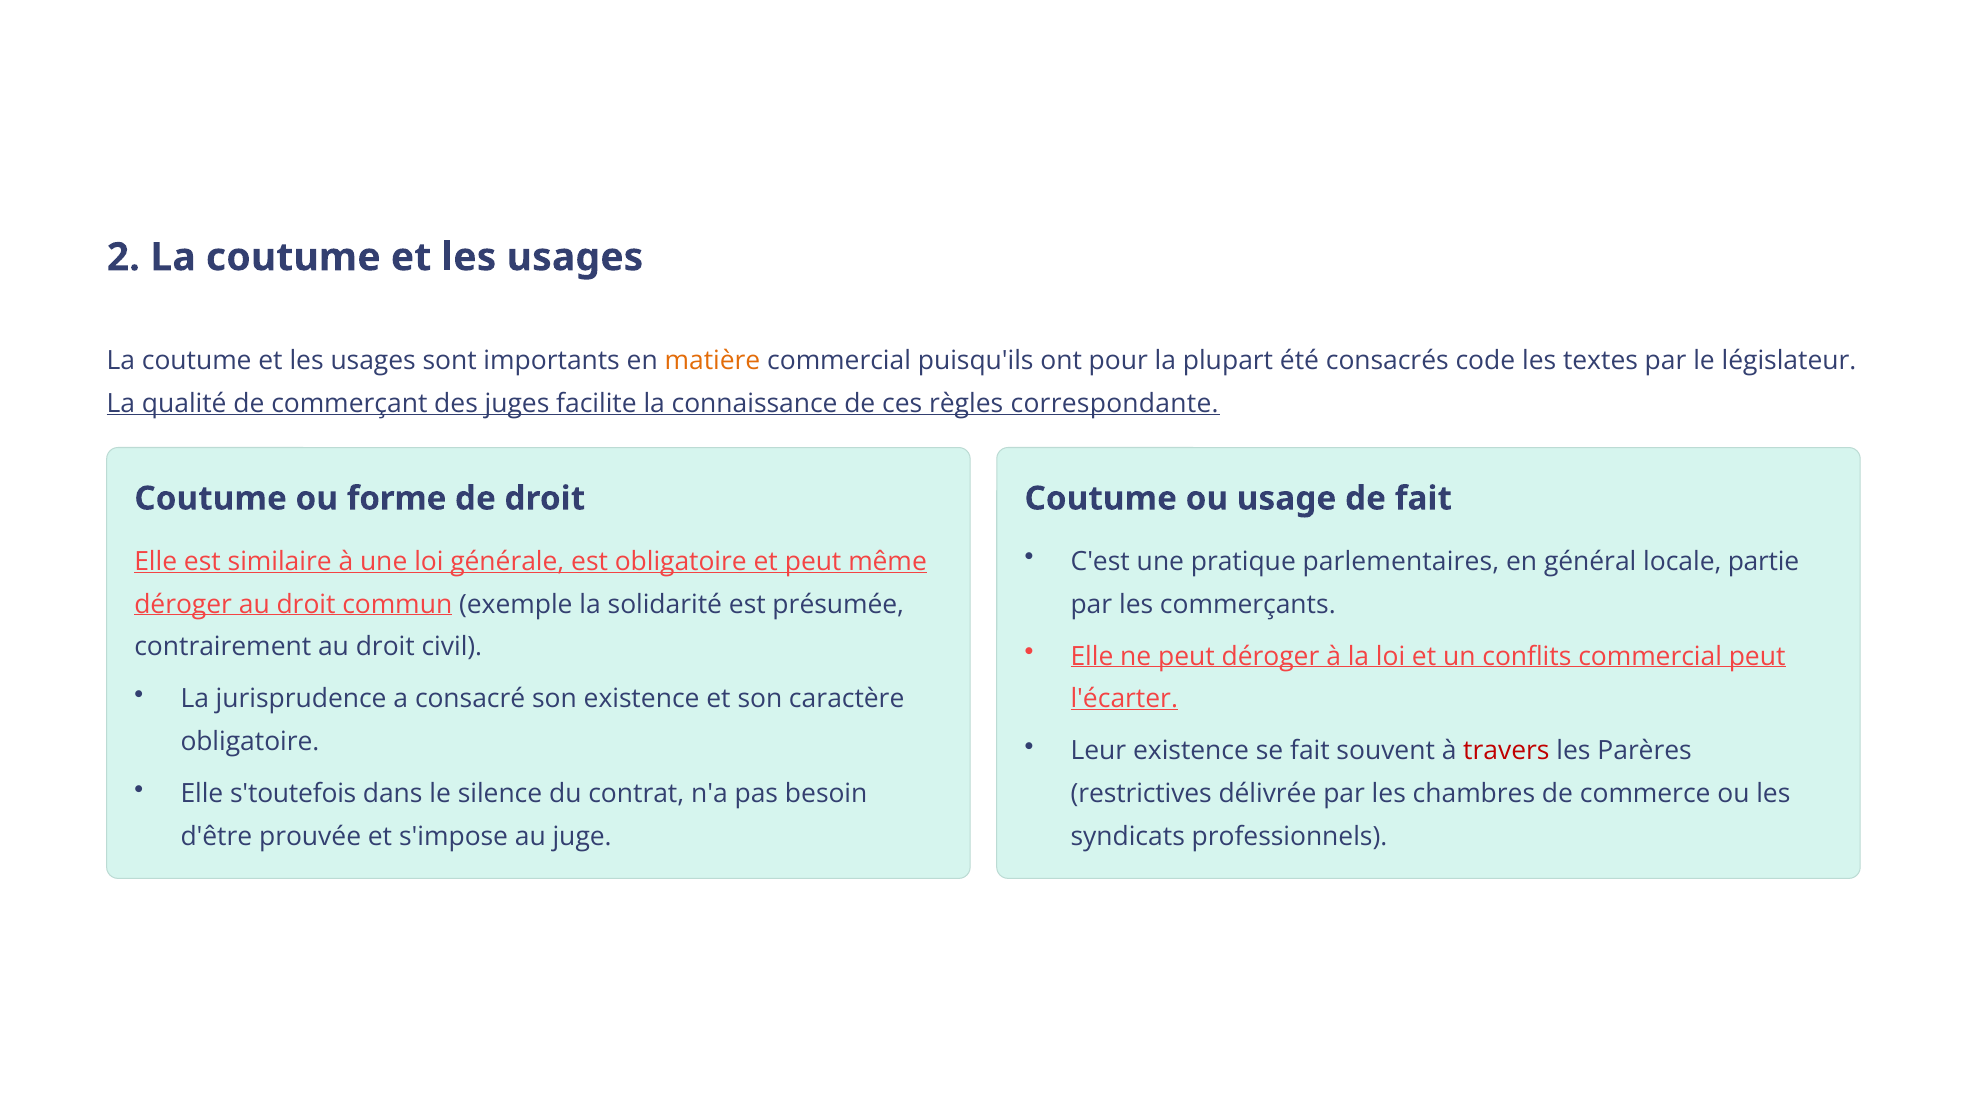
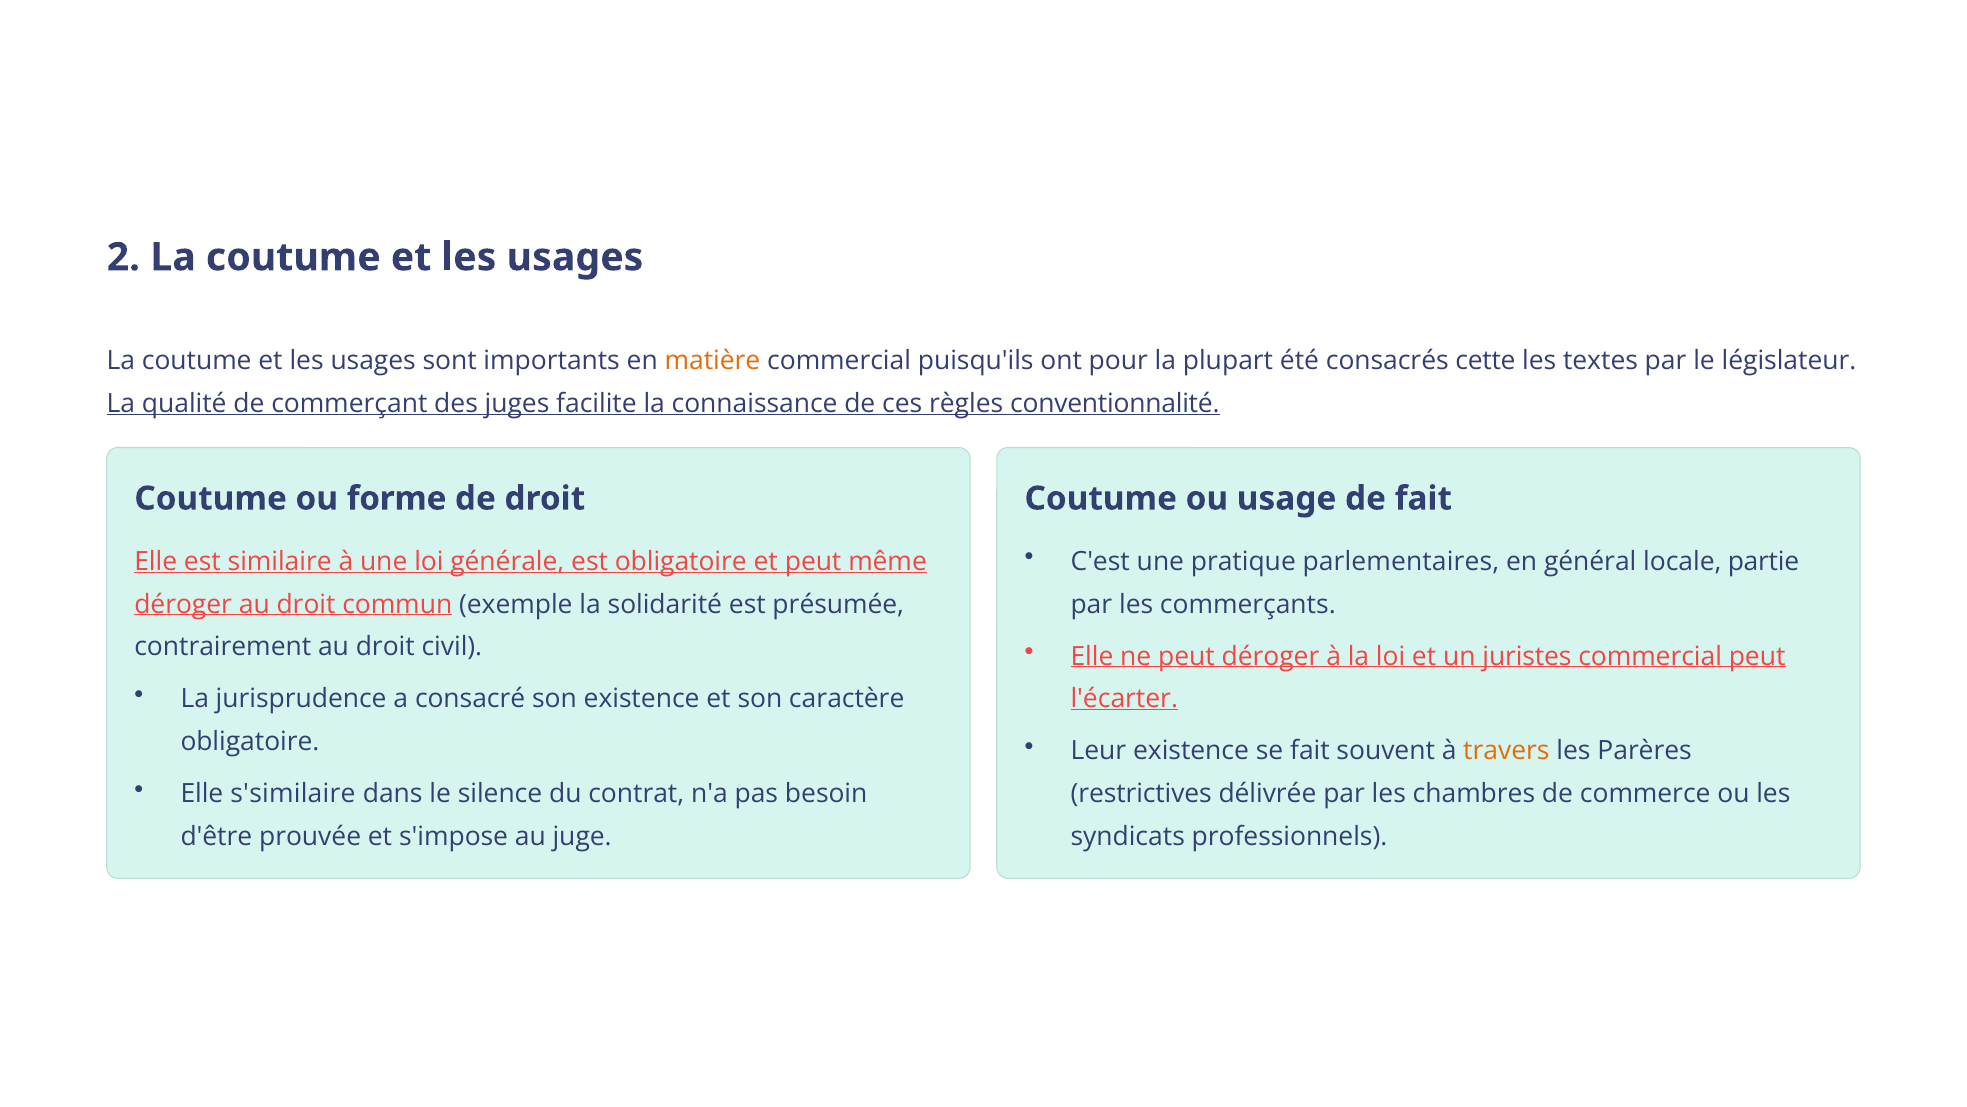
code: code -> cette (1486, 361)
correspondante: correspondante -> conventionnalité (1115, 403)
conflits: conflits -> juristes (1527, 656)
travers colour: red -> orange (1506, 751)
s'toutefois: s'toutefois -> s'similaire (293, 793)
